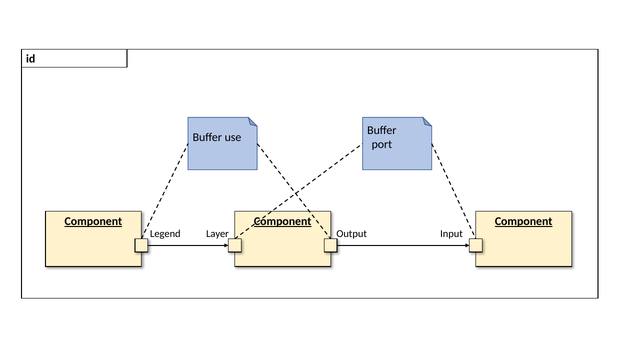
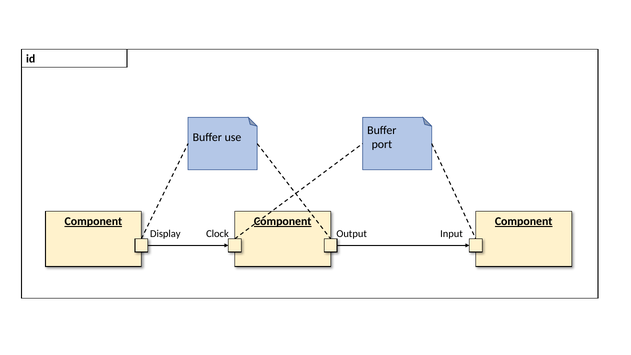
Legend: Legend -> Display (165, 234)
Layer: Layer -> Clock (217, 234)
